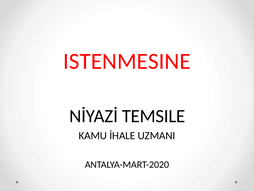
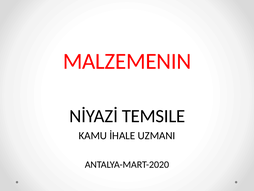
ISTENMESINE: ISTENMESINE -> MALZEMENIN (127, 61)
